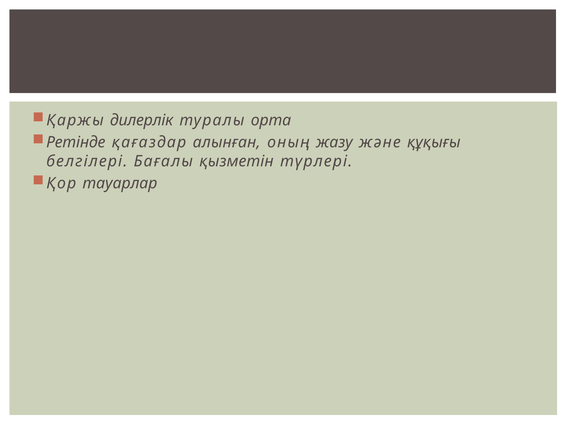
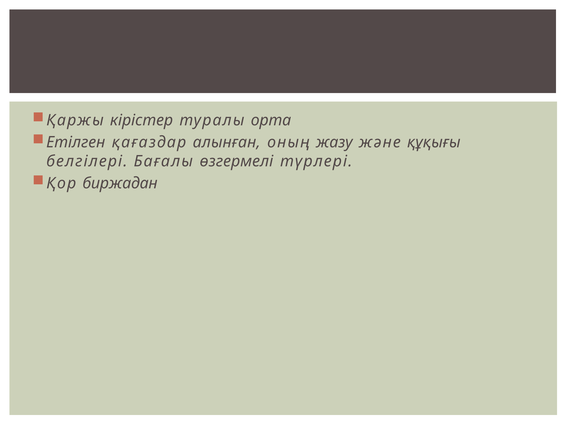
дилерлік: дилерлік -> кірістер (142, 120)
Ретінде: Ретінде -> Етілген (76, 142)
қызметін: қызметін -> өзгермелі (236, 161)
тауарлар: тауарлар -> биржадан (120, 183)
